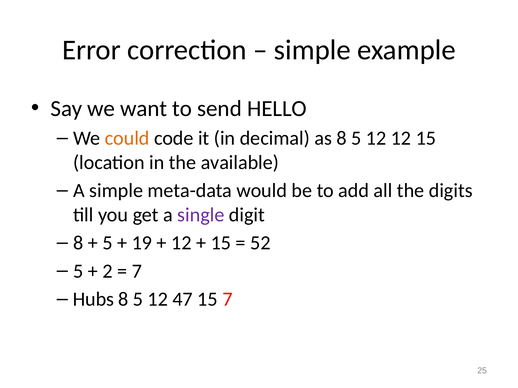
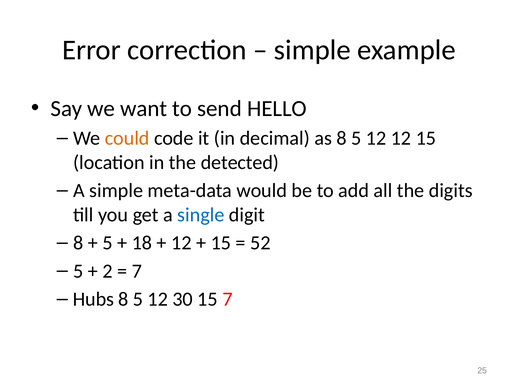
available: available -> detected (240, 163)
single colour: purple -> blue (201, 215)
19: 19 -> 18 (142, 243)
47: 47 -> 30 (183, 300)
